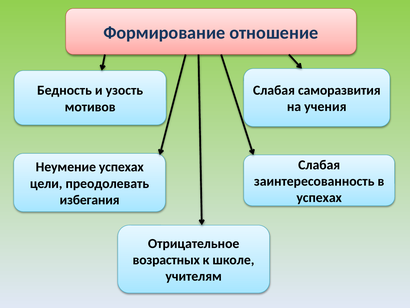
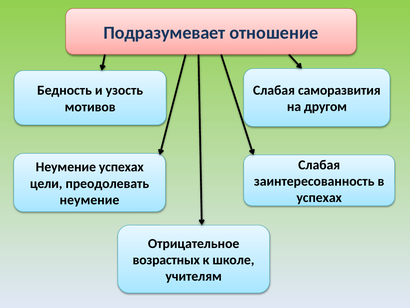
Формирование: Формирование -> Подразумевает (164, 33)
учения: учения -> другом (325, 107)
избегания: избегания -> неумение (89, 200)
